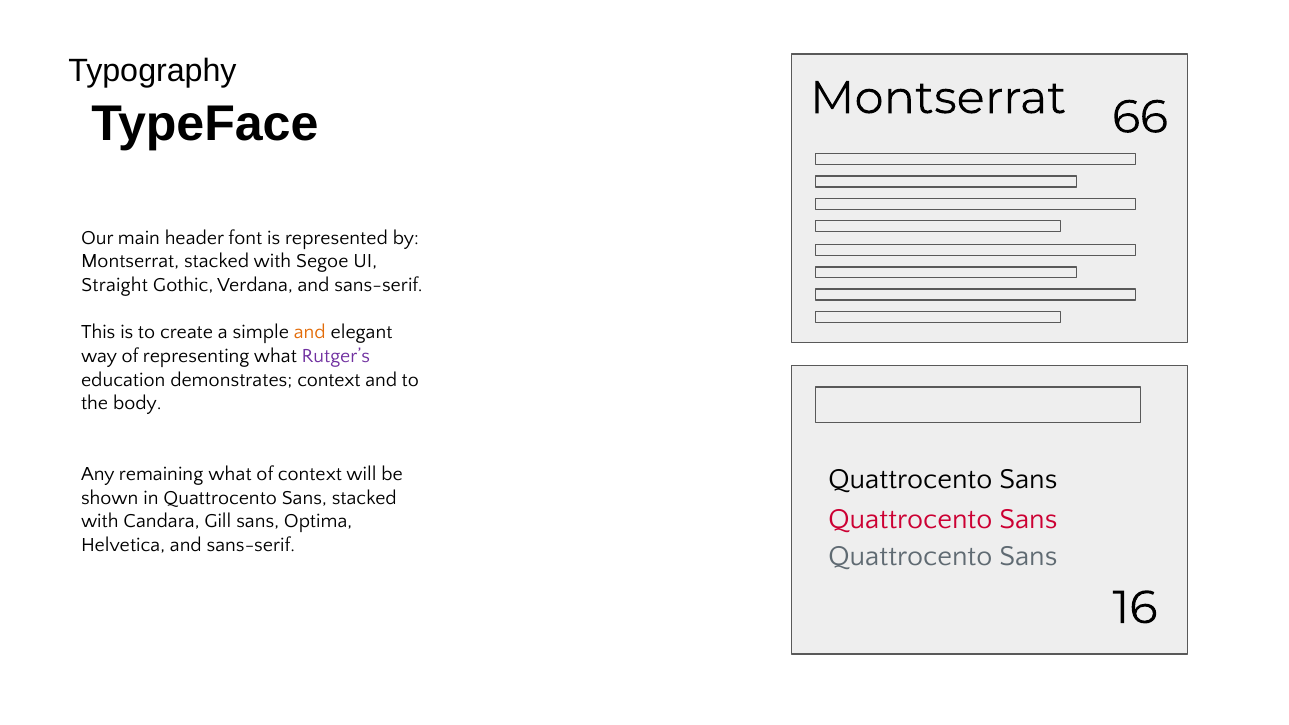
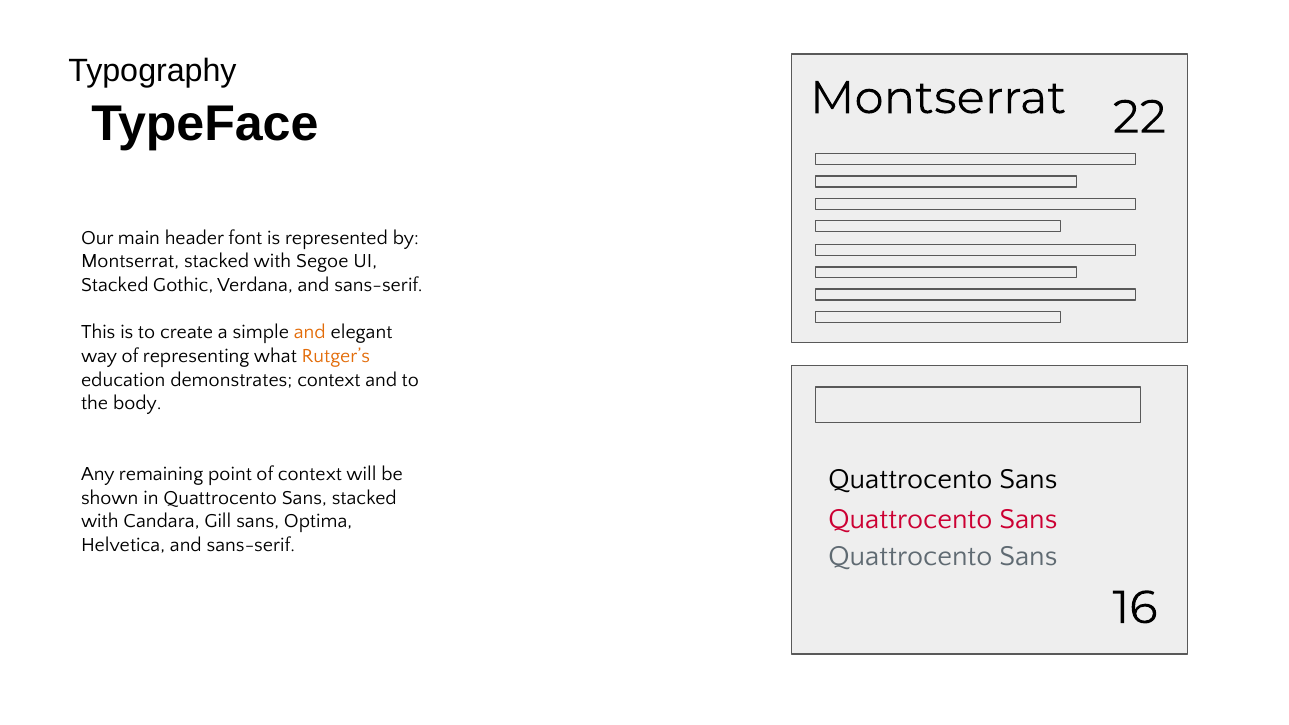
66: 66 -> 22 (1140, 117)
Straight: Straight -> Stacked (115, 285)
Rutger’s colour: purple -> orange (336, 356)
remaining what: what -> point (230, 474)
